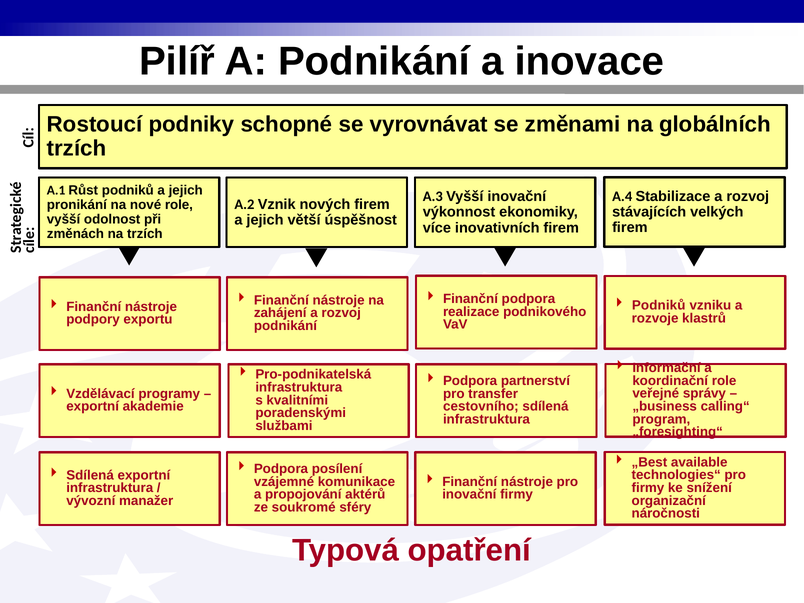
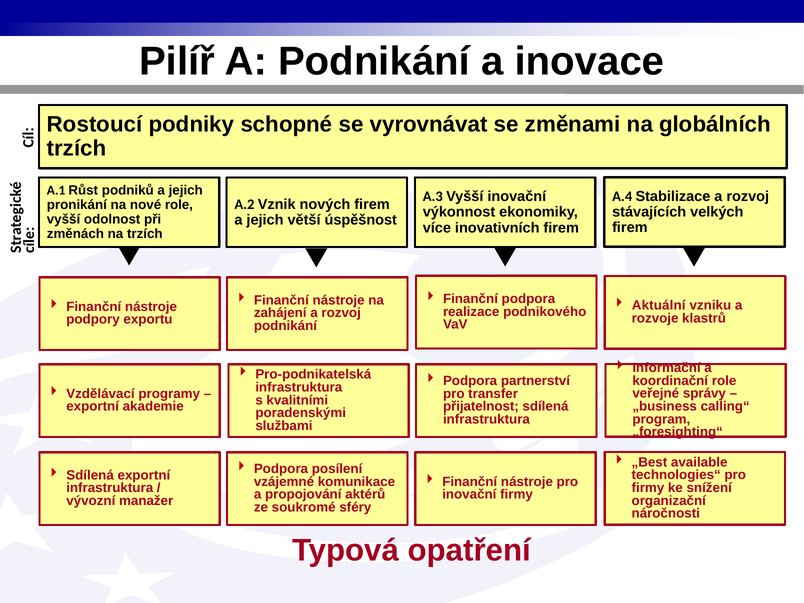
Podniků: Podniků -> Aktuální (659, 305)
cestovního: cestovního -> přijatelnost (481, 407)
